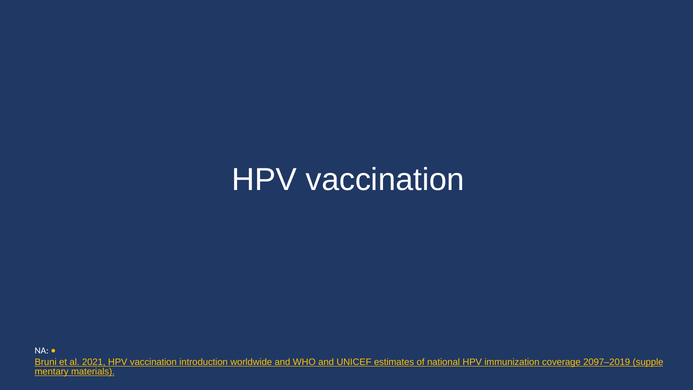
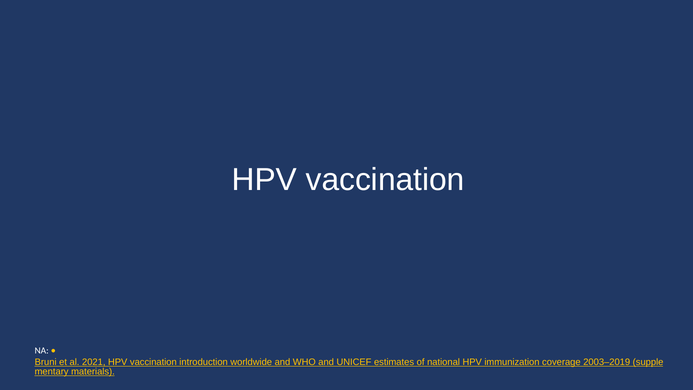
2097–2019: 2097–2019 -> 2003–2019 (607, 362)
